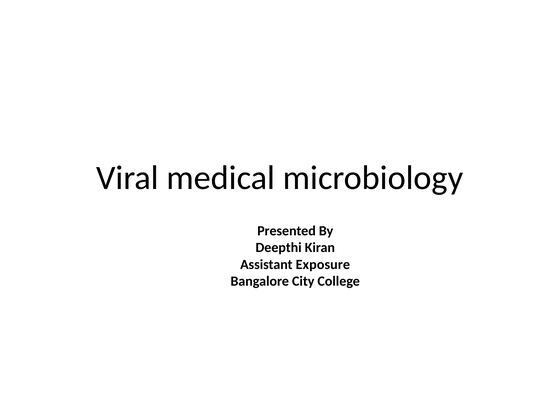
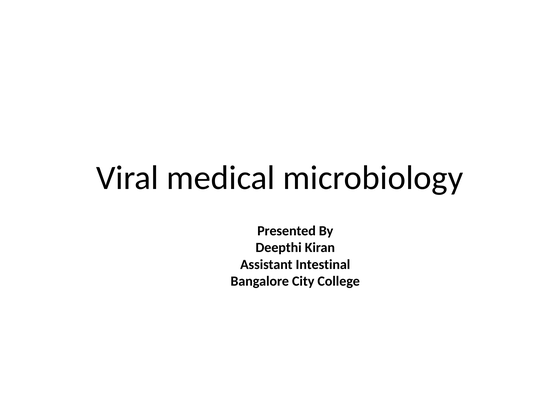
Exposure: Exposure -> Intestinal (323, 264)
